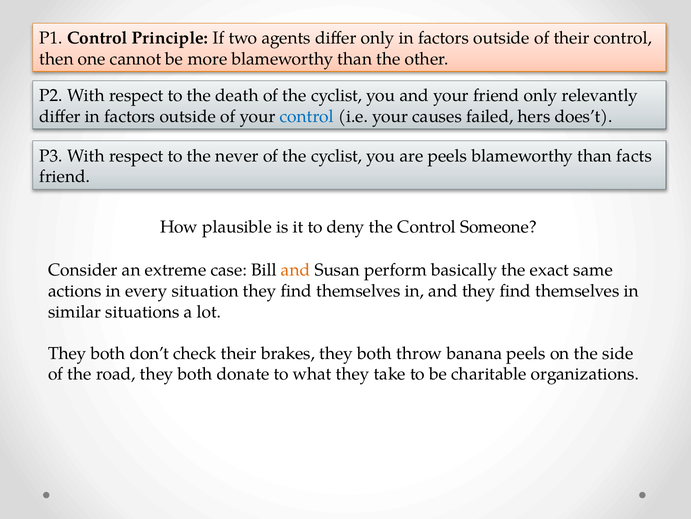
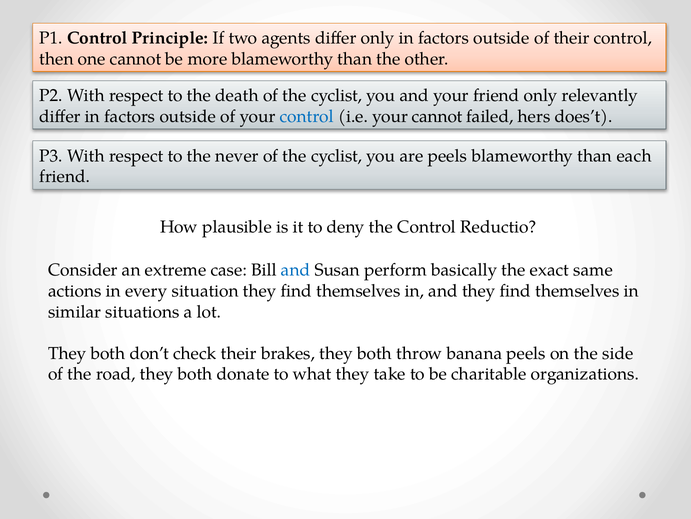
your causes: causes -> cannot (437, 116)
facts: facts -> each (634, 156)
Someone: Someone -> Reductio (498, 227)
and colour: orange -> blue (296, 270)
